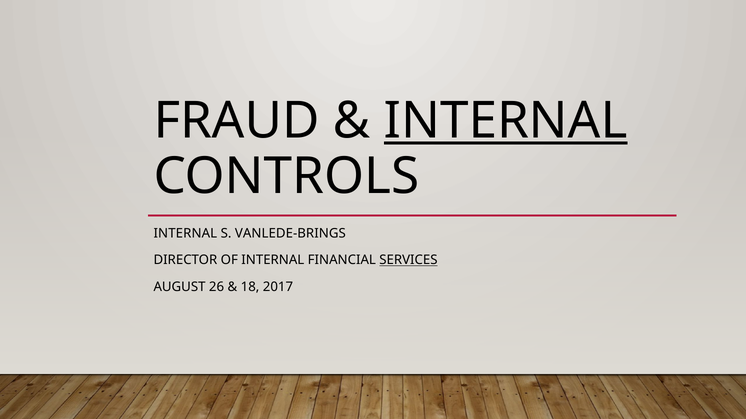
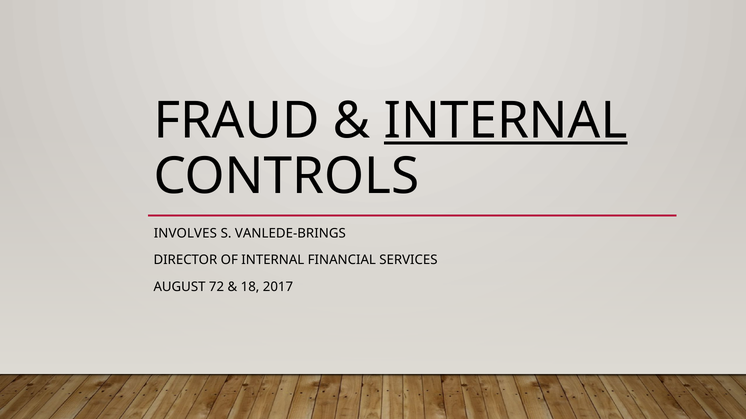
INTERNAL: INTERNAL -> INVOLVES (185, 234)
SERVICES underline: present -> none (408, 260)
26: 26 -> 72 (217, 287)
